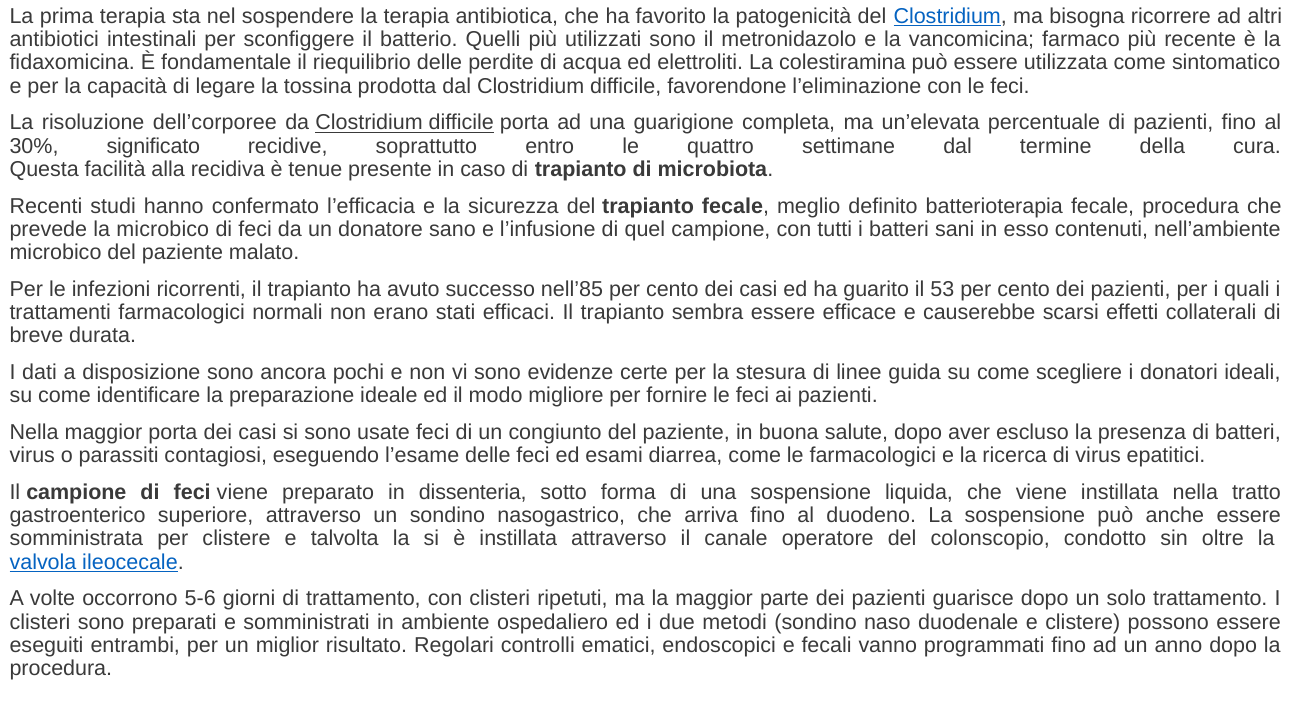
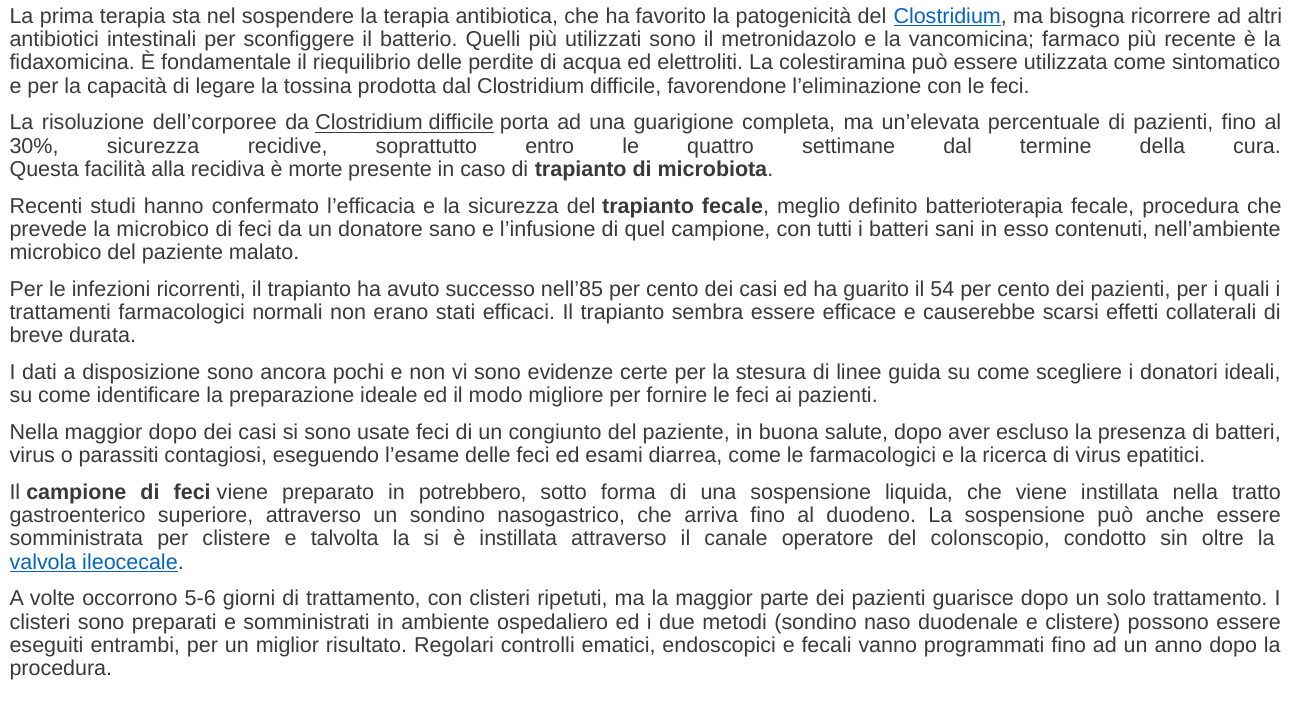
30% significato: significato -> sicurezza (153, 146)
tenue: tenue -> morte (315, 169)
53: 53 -> 54 (942, 289)
maggior porta: porta -> dopo (173, 432)
dissenteria: dissenteria -> potrebbero (473, 492)
